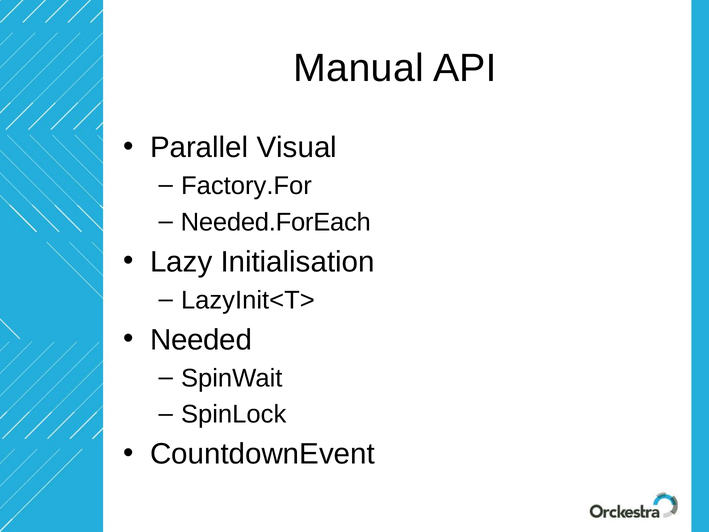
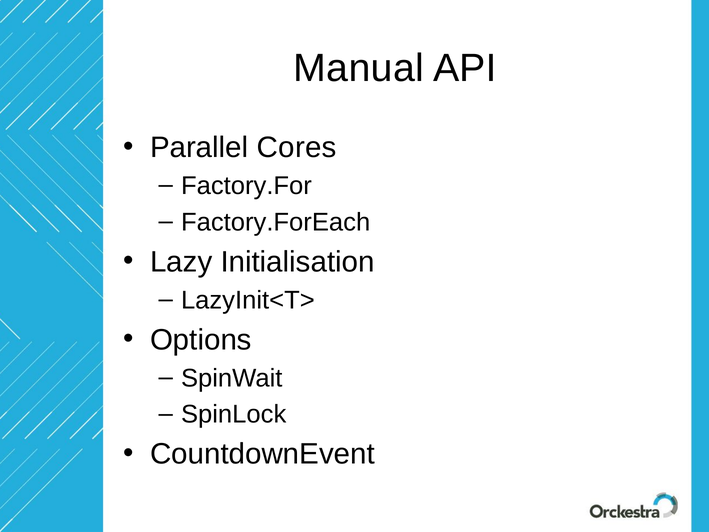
Visual: Visual -> Cores (297, 147)
Needed.ForEach: Needed.ForEach -> Factory.ForEach (276, 222)
Needed: Needed -> Options (201, 340)
